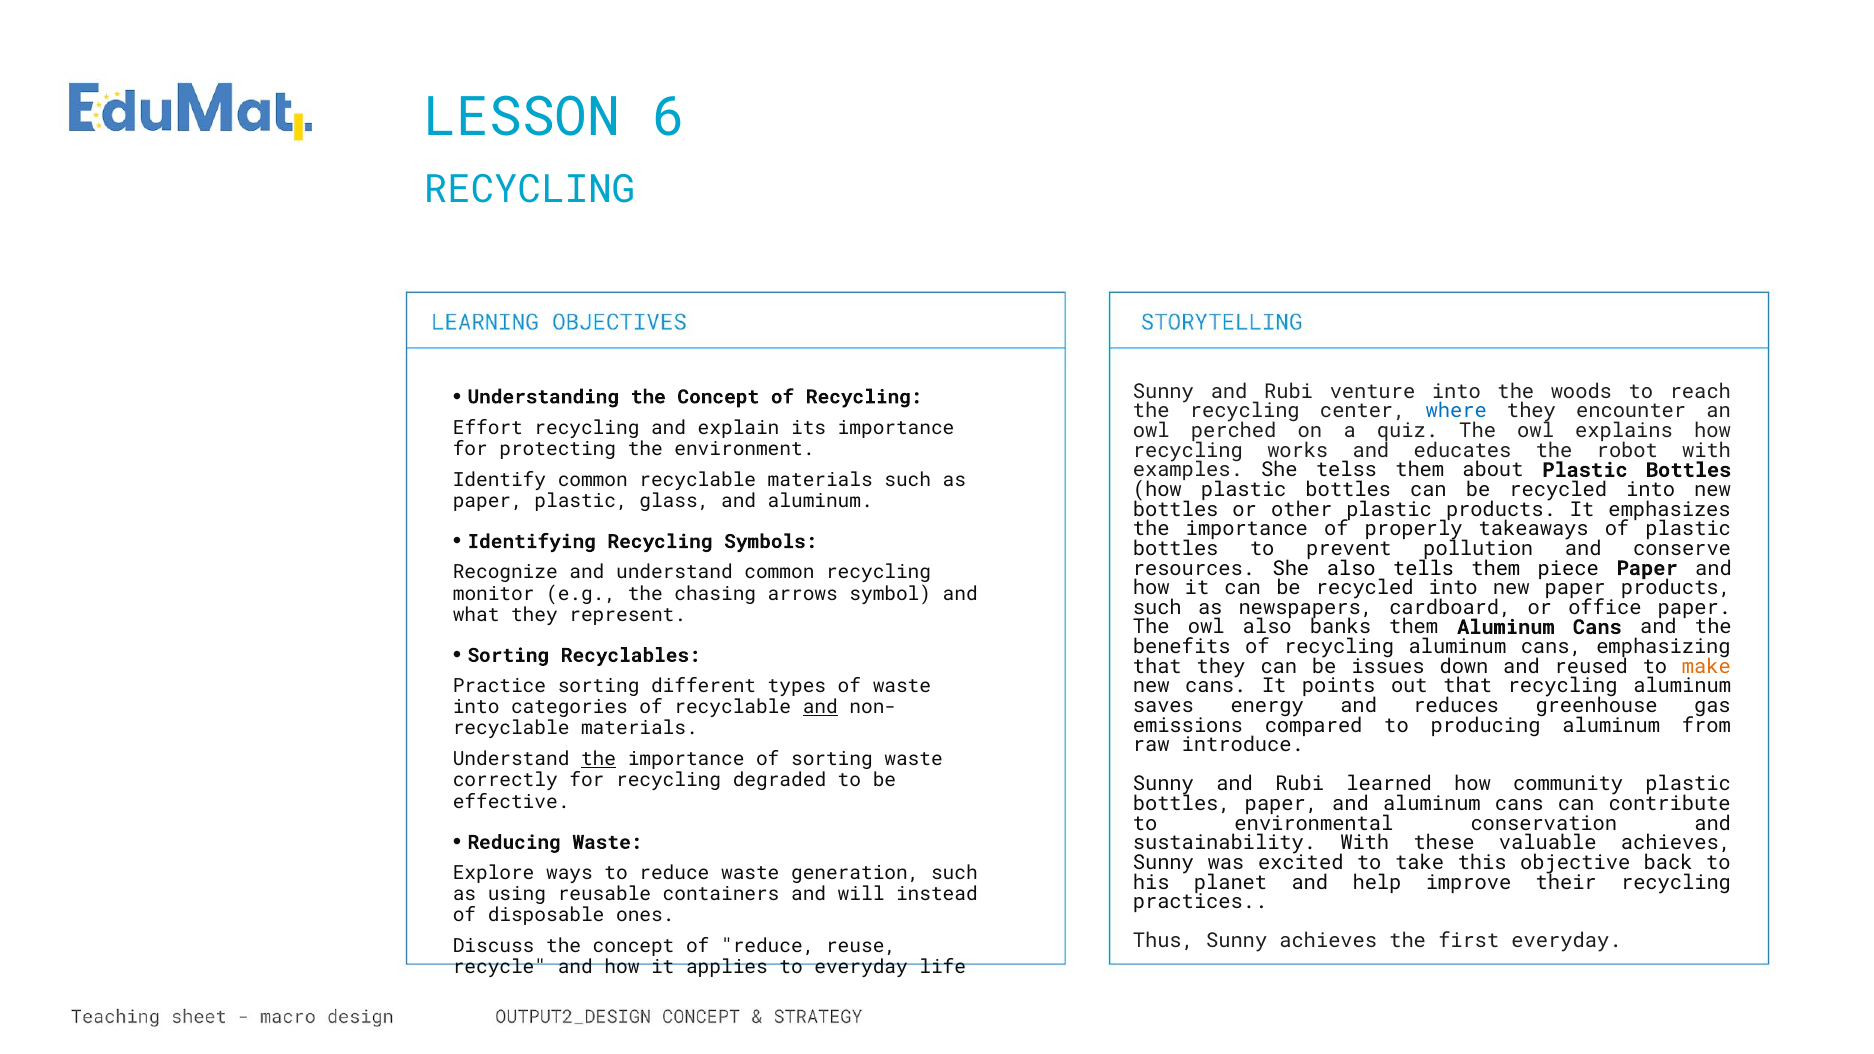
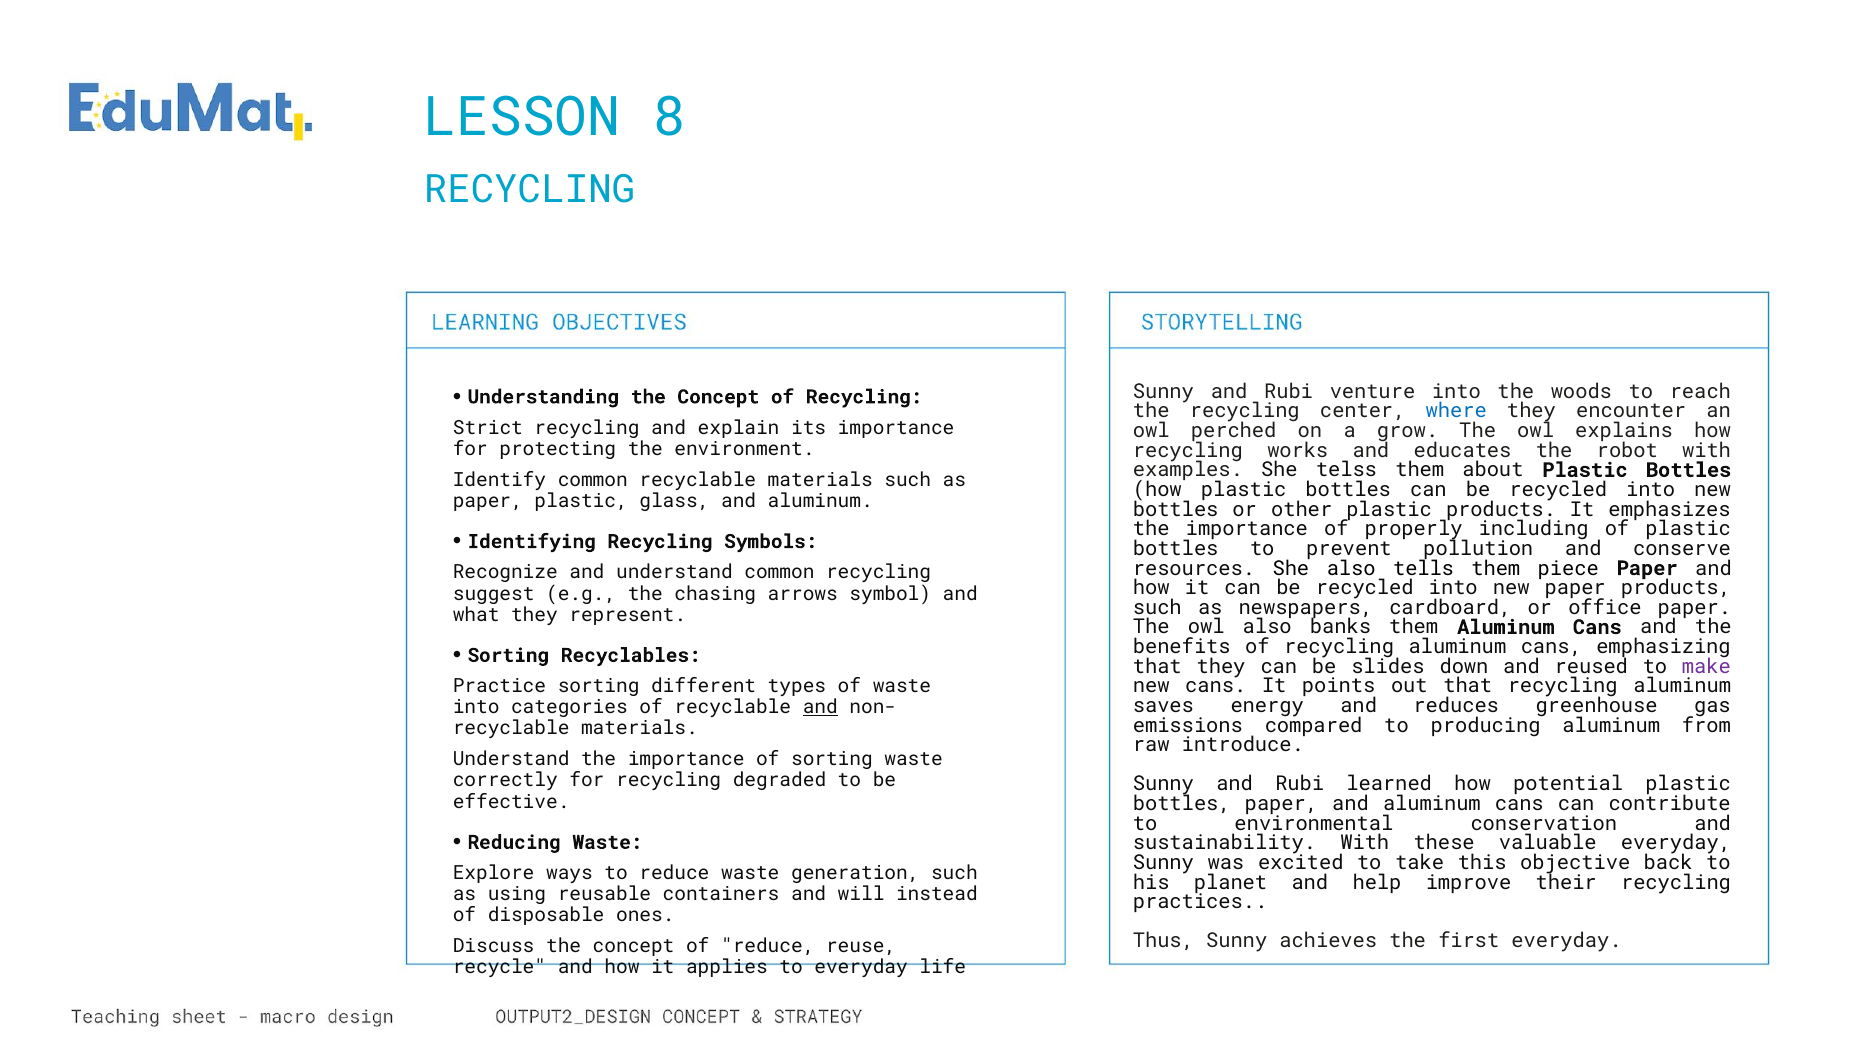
6: 6 -> 8 (669, 117)
Effort: Effort -> Strict (488, 428)
quiz: quiz -> grow (1408, 431)
takeaways: takeaways -> including (1534, 529)
monitor: monitor -> suggest (494, 594)
issues: issues -> slides (1388, 667)
make colour: orange -> purple (1707, 667)
the underline: present -> none (599, 759)
community: community -> potential (1568, 784)
valuable achieves: achieves -> everyday (1676, 843)
